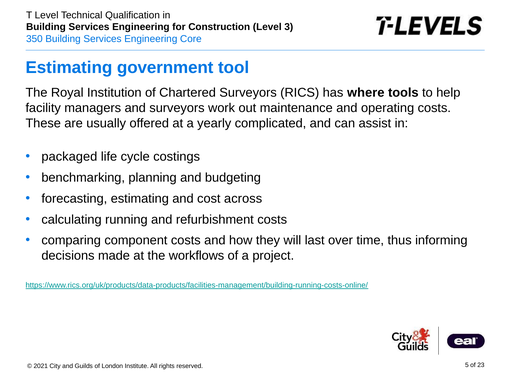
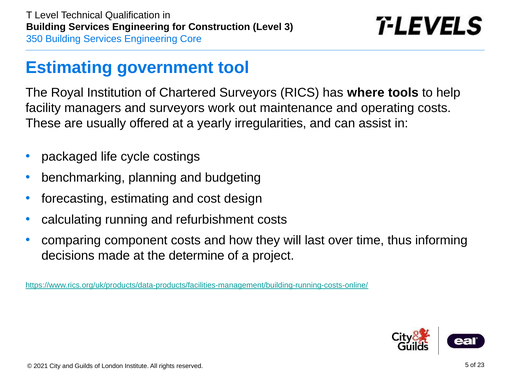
complicated: complicated -> irregularities (271, 123)
across: across -> design (243, 199)
workflows: workflows -> determine (197, 256)
